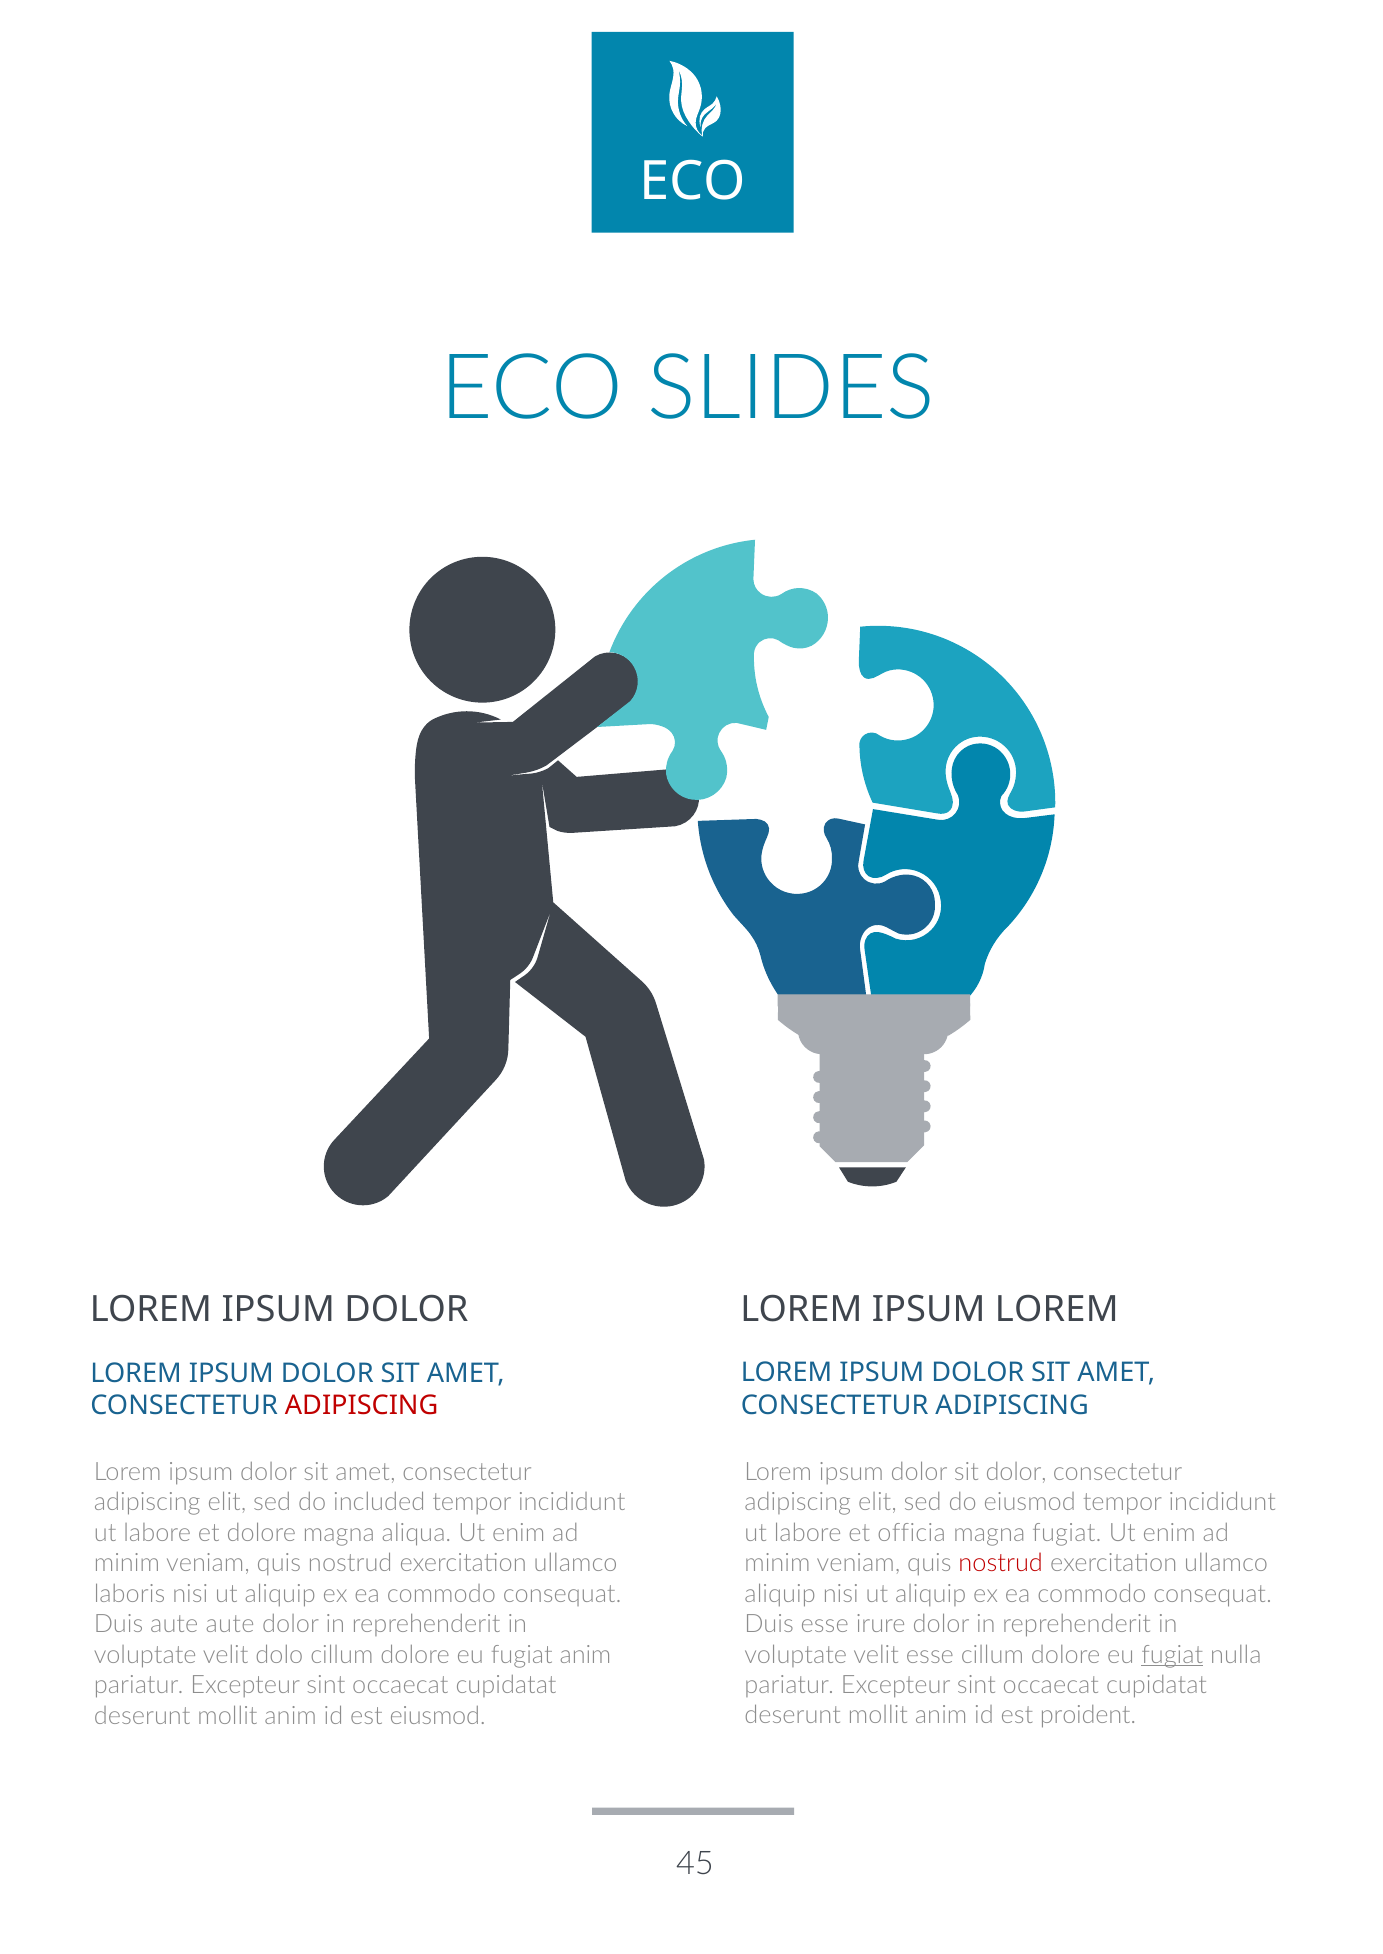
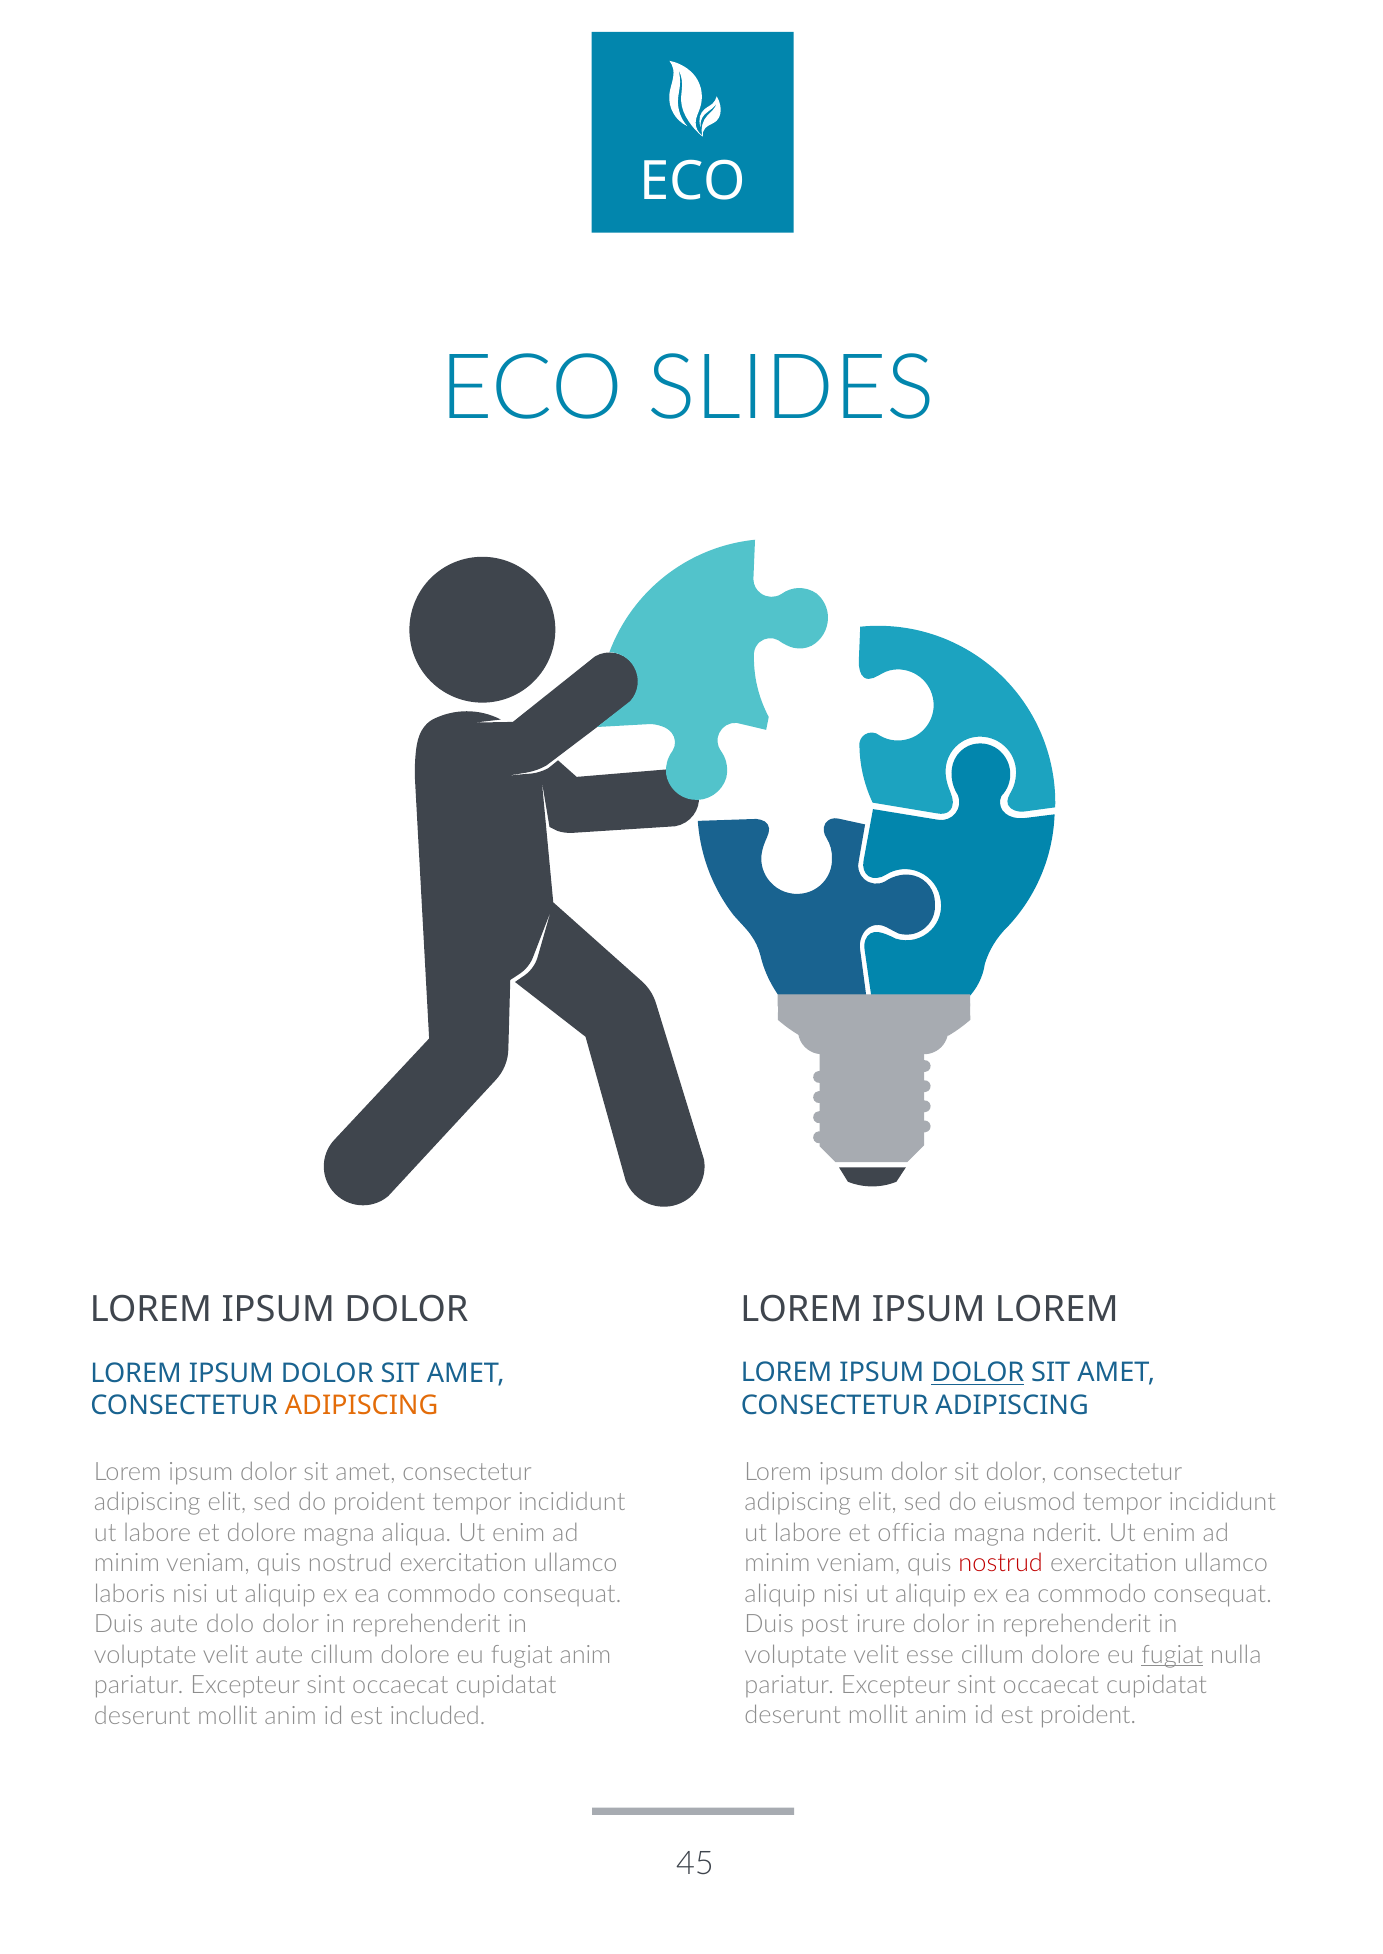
DOLOR underline: none -> present (978, 1374)
ADIPISCING colour: red -> orange (362, 1407)
do included: included -> proident (379, 1503)
magna fugiat: fugiat -> nderit (1067, 1534)
Duis esse: esse -> post (825, 1625)
aute aute: aute -> dolo (230, 1625)
velit dolo: dolo -> aute (279, 1656)
est eiusmod: eiusmod -> included (438, 1717)
